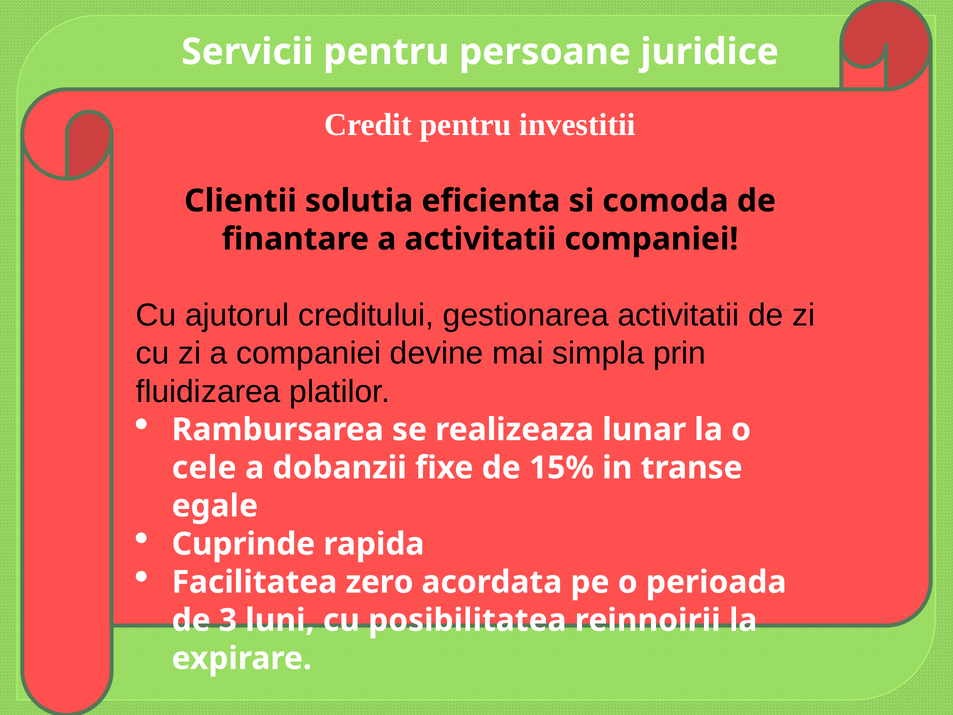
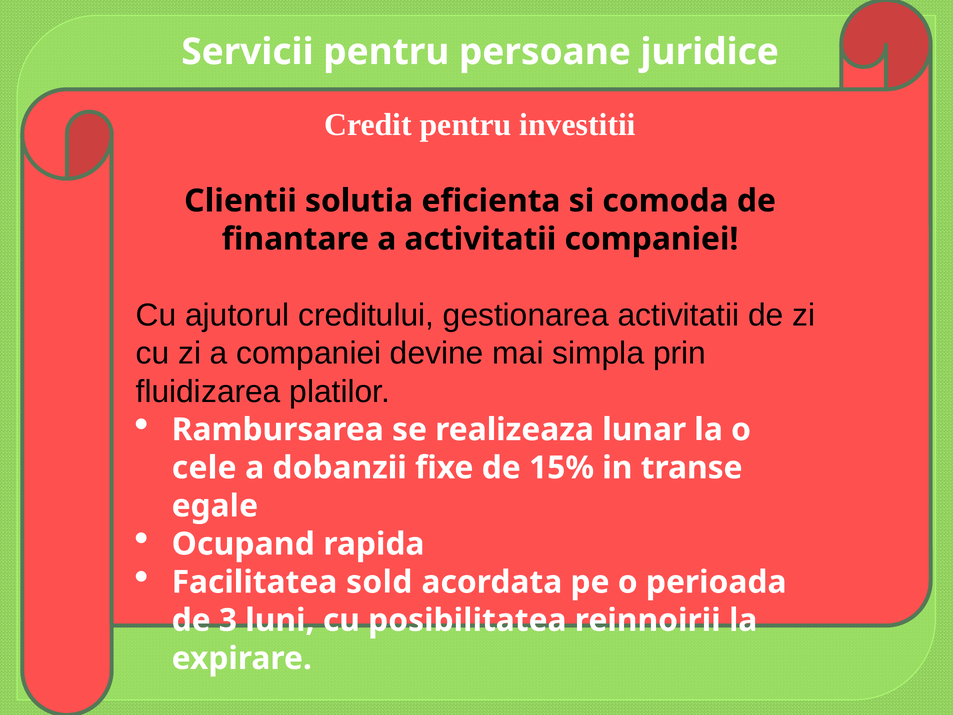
Cuprinde: Cuprinde -> Ocupand (243, 544)
zero: zero -> sold (379, 582)
